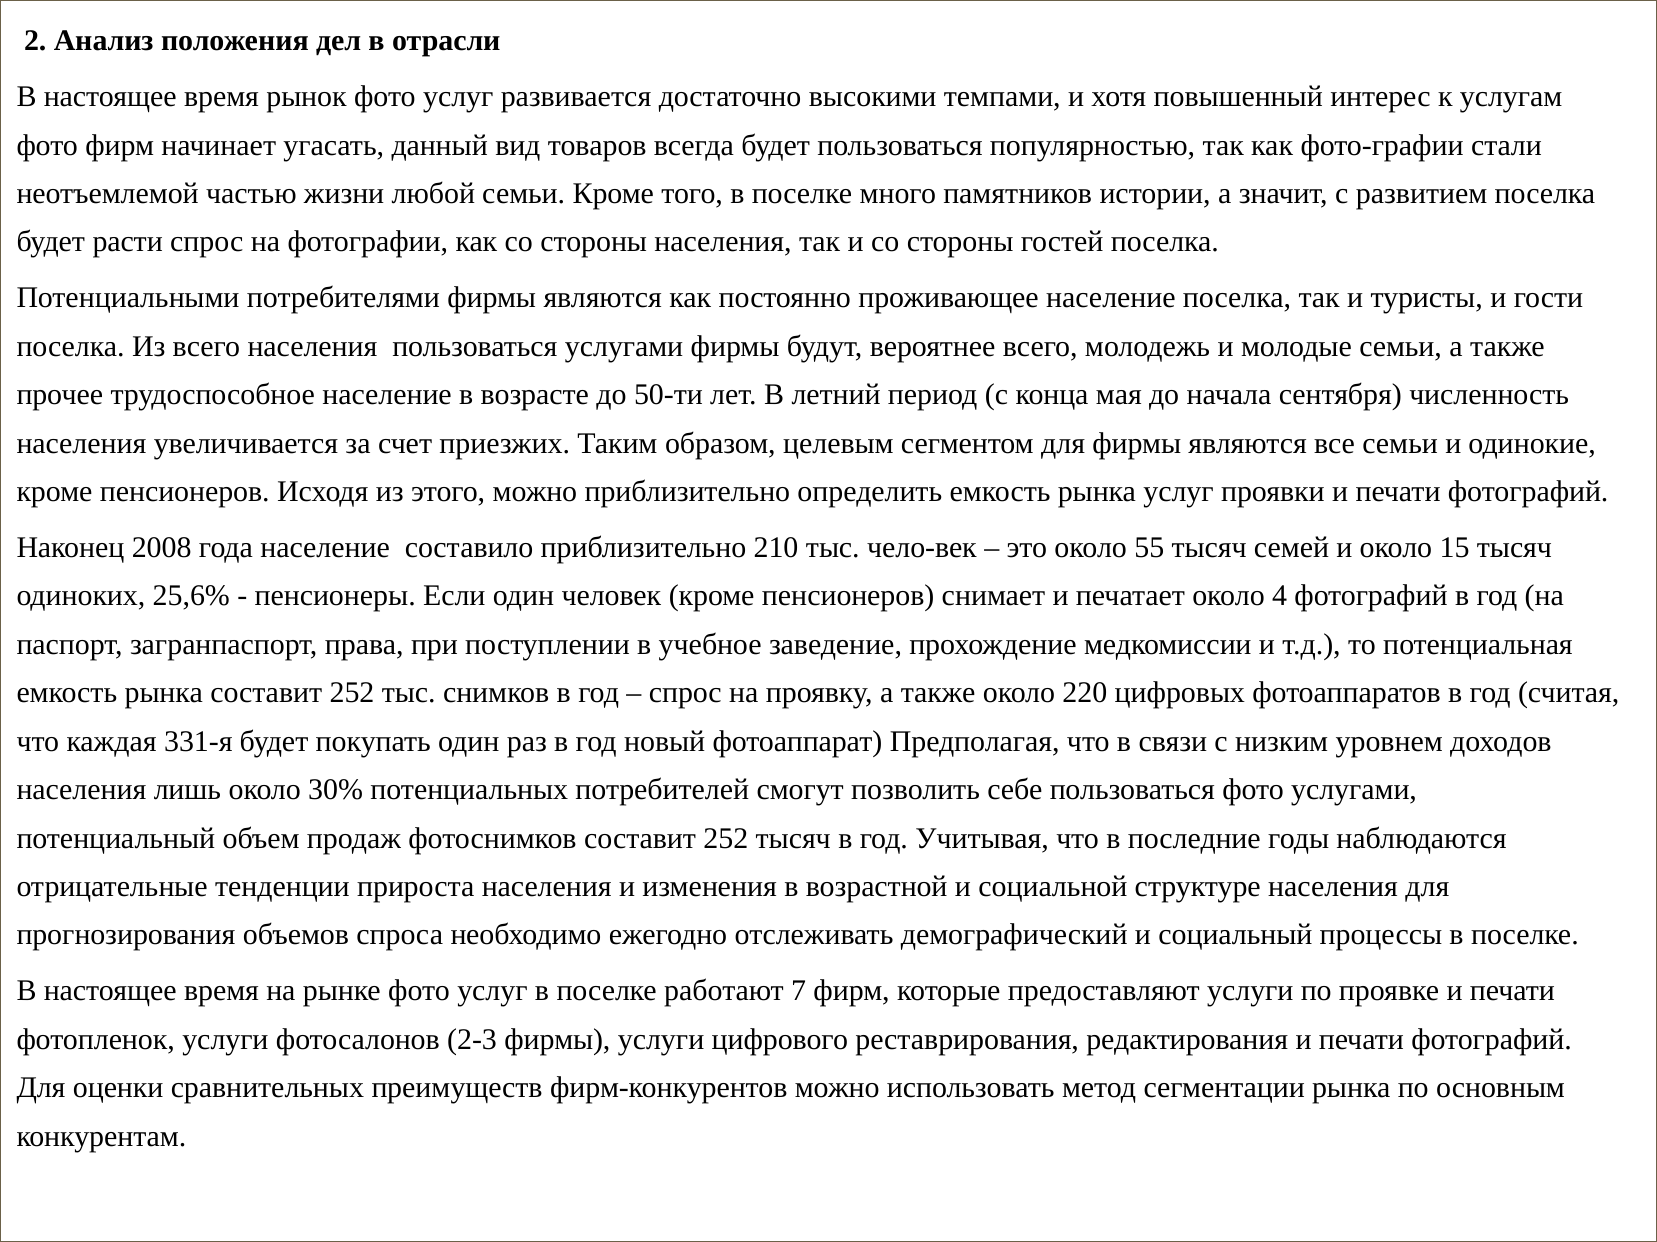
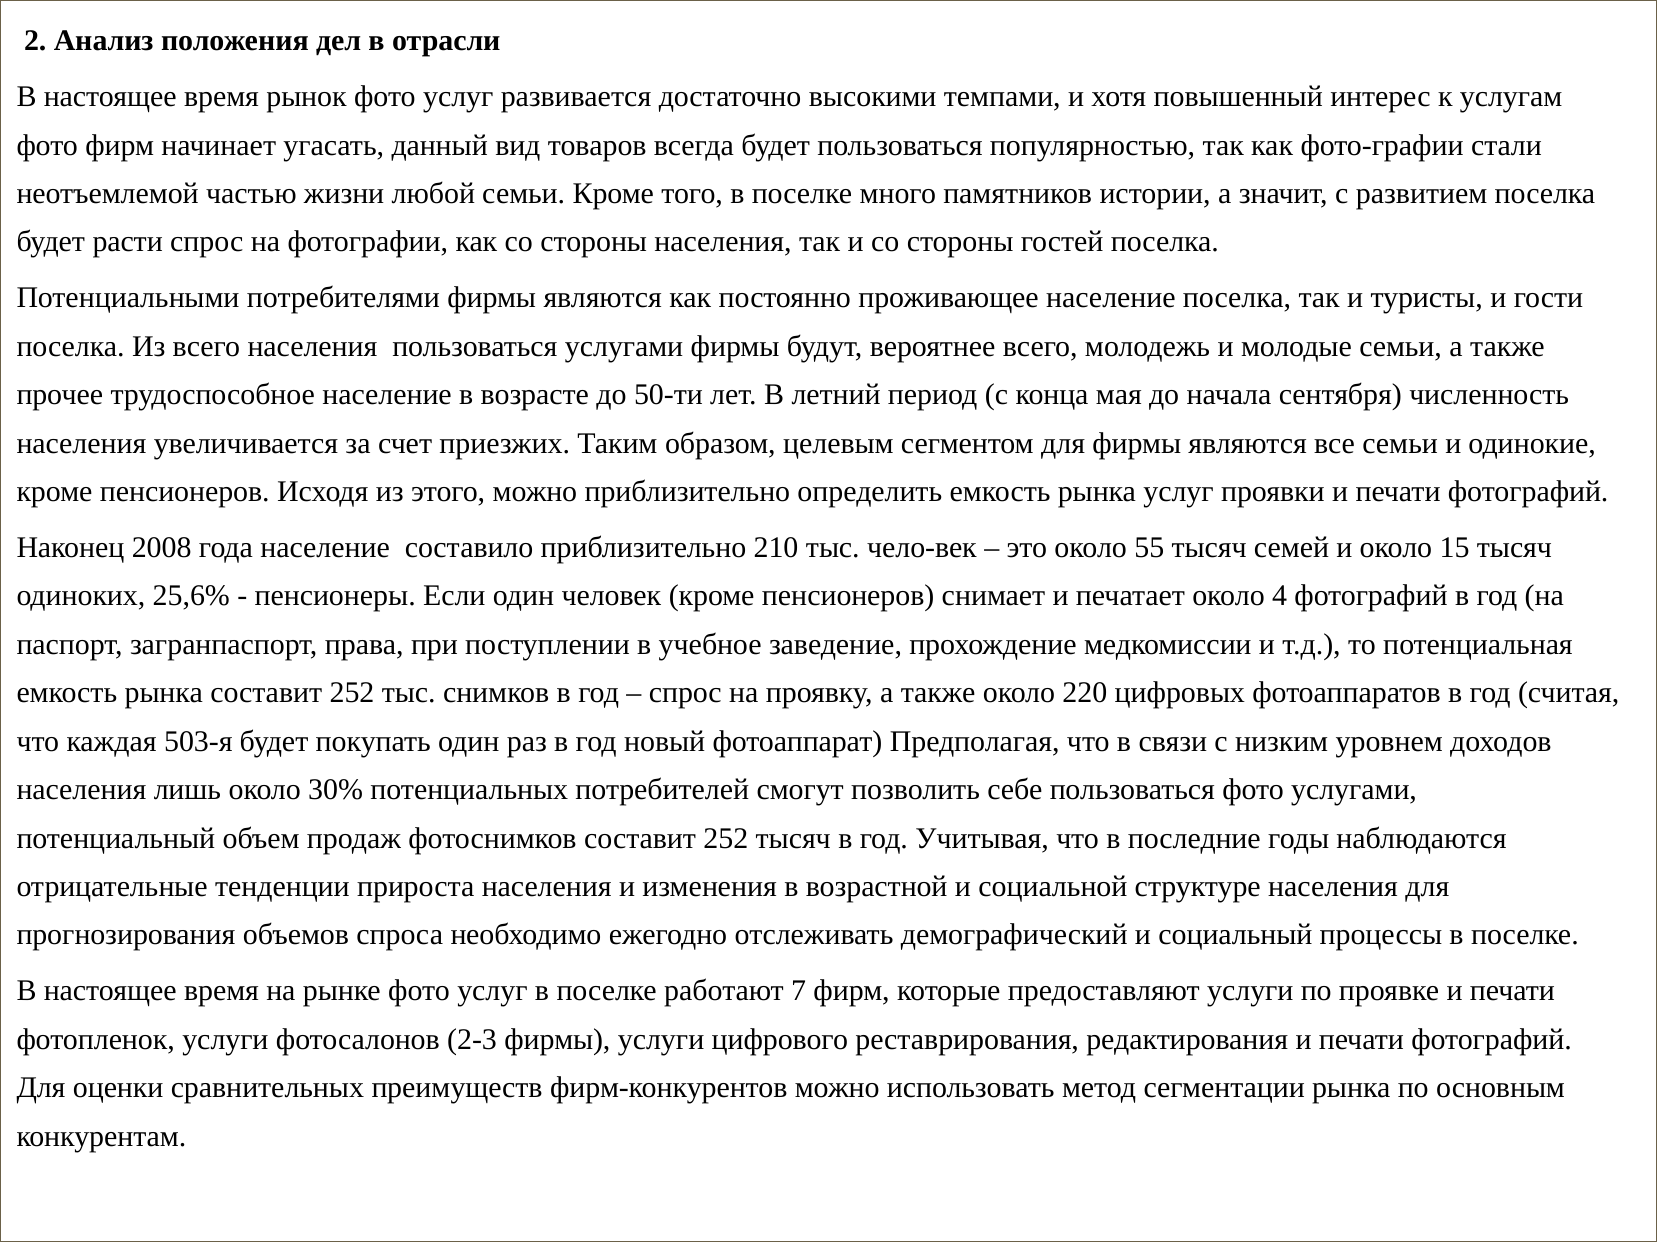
331-я: 331-я -> 503-я (198, 742)
